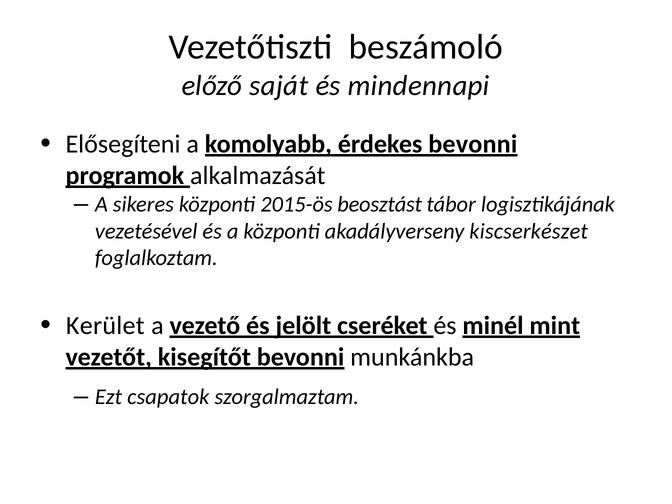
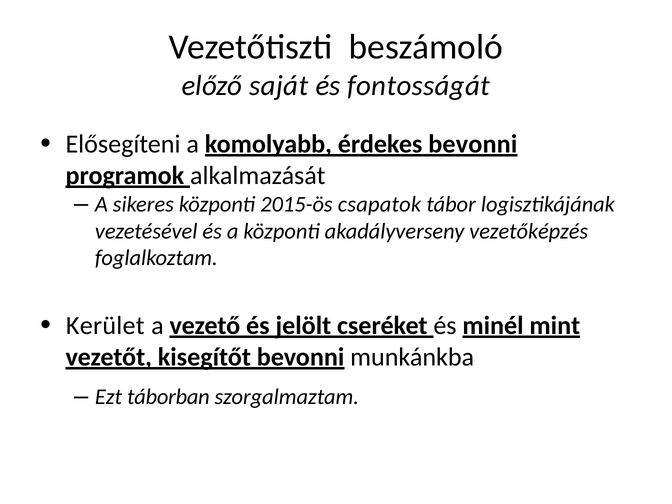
mindennapi: mindennapi -> fontosságát (419, 85)
beosztást: beosztást -> csapatok (379, 204)
kiscserkészet: kiscserkészet -> vezetőképzés (529, 231)
csapatok: csapatok -> táborban (168, 397)
